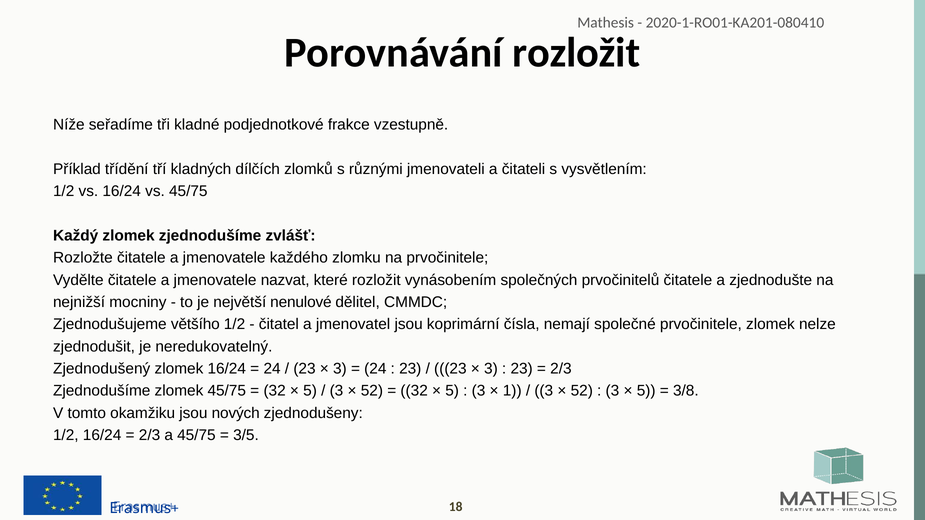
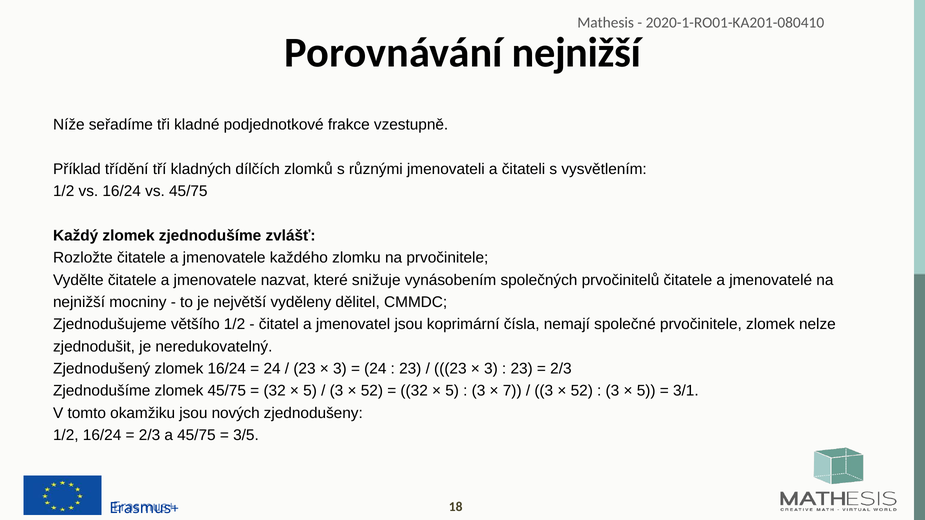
Porovnávání rozložit: rozložit -> nejnižší (576, 53)
které rozložit: rozložit -> snižuje (376, 280)
zjednodušte: zjednodušte -> jmenovatelé (771, 280)
nenulové: nenulové -> vyděleny (301, 302)
1: 1 -> 7 (512, 391)
3/8: 3/8 -> 3/1 (686, 391)
